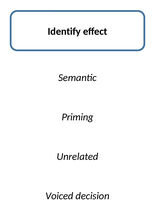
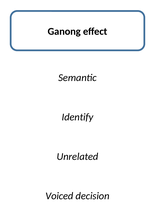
Identify: Identify -> Ganong (64, 31)
Priming: Priming -> Identify (78, 117)
